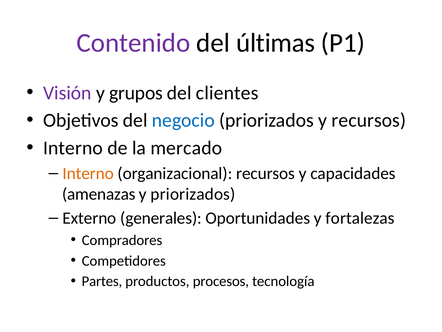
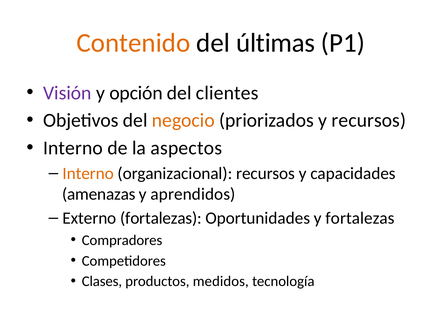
Contenido colour: purple -> orange (133, 43)
grupos: grupos -> opción (136, 93)
negocio colour: blue -> orange (183, 120)
mercado: mercado -> aspectos (186, 148)
y priorizados: priorizados -> aprendidos (193, 194)
Externo generales: generales -> fortalezas (161, 218)
Partes: Partes -> Clases (102, 281)
procesos: procesos -> medidos (221, 281)
